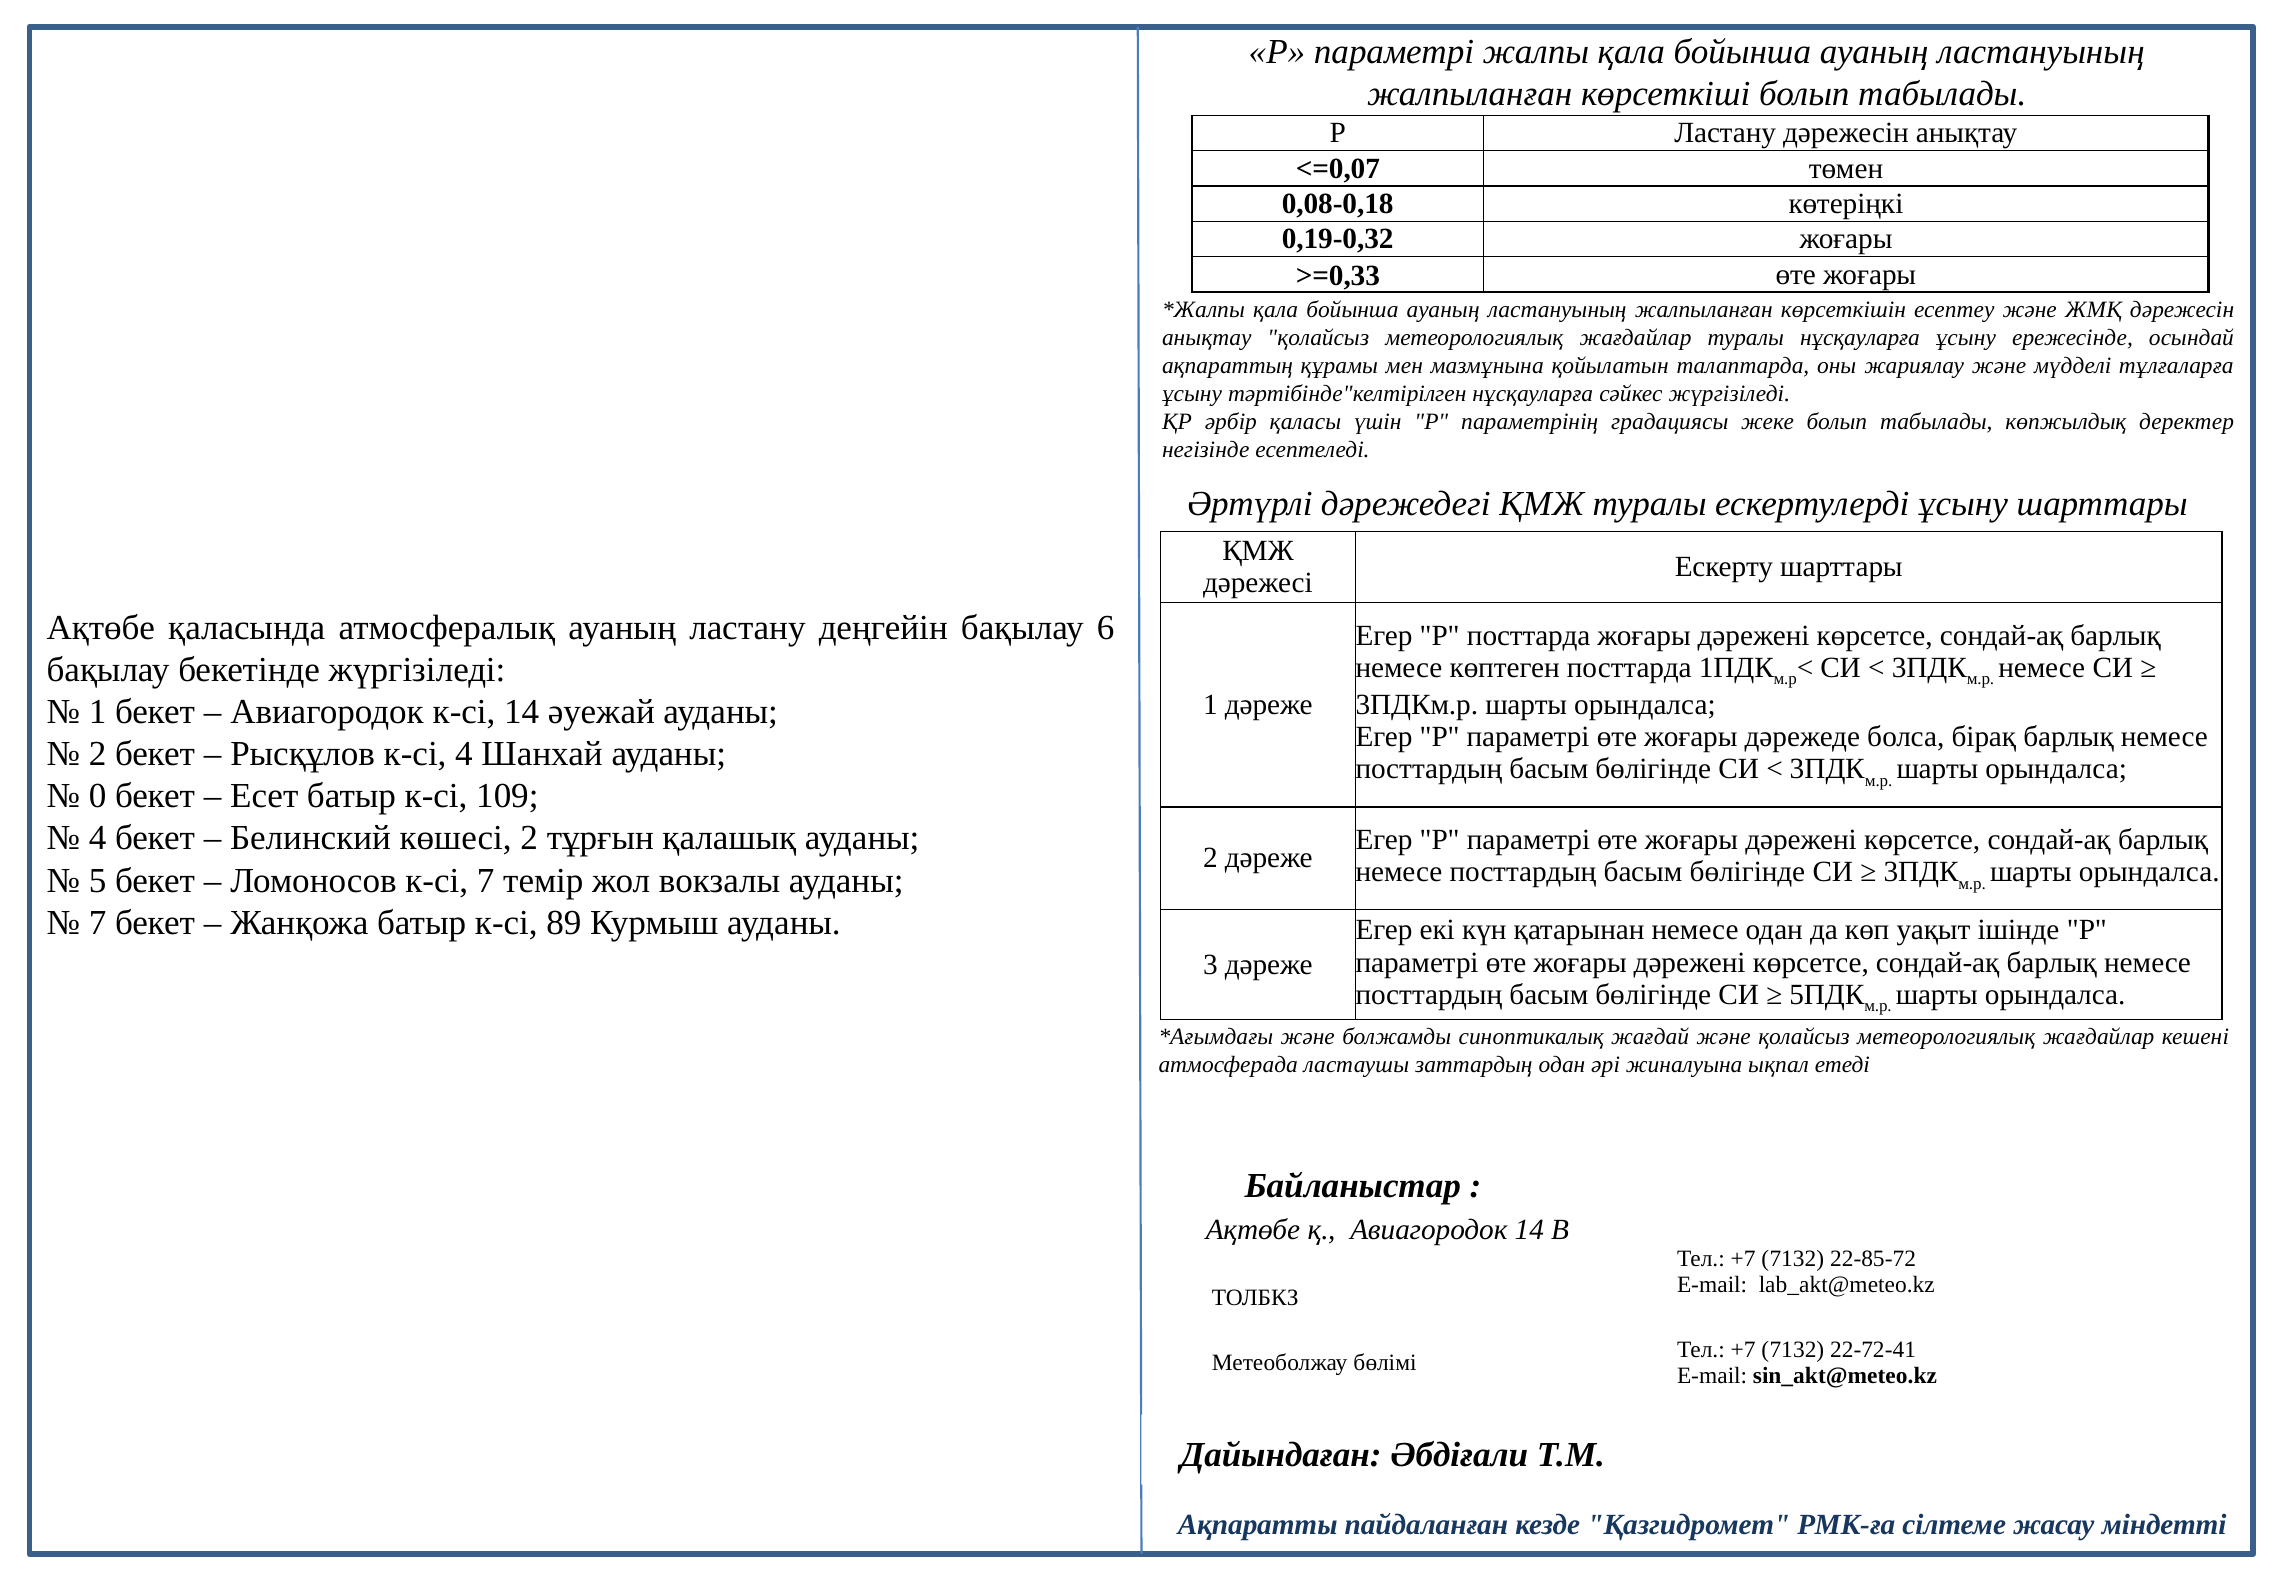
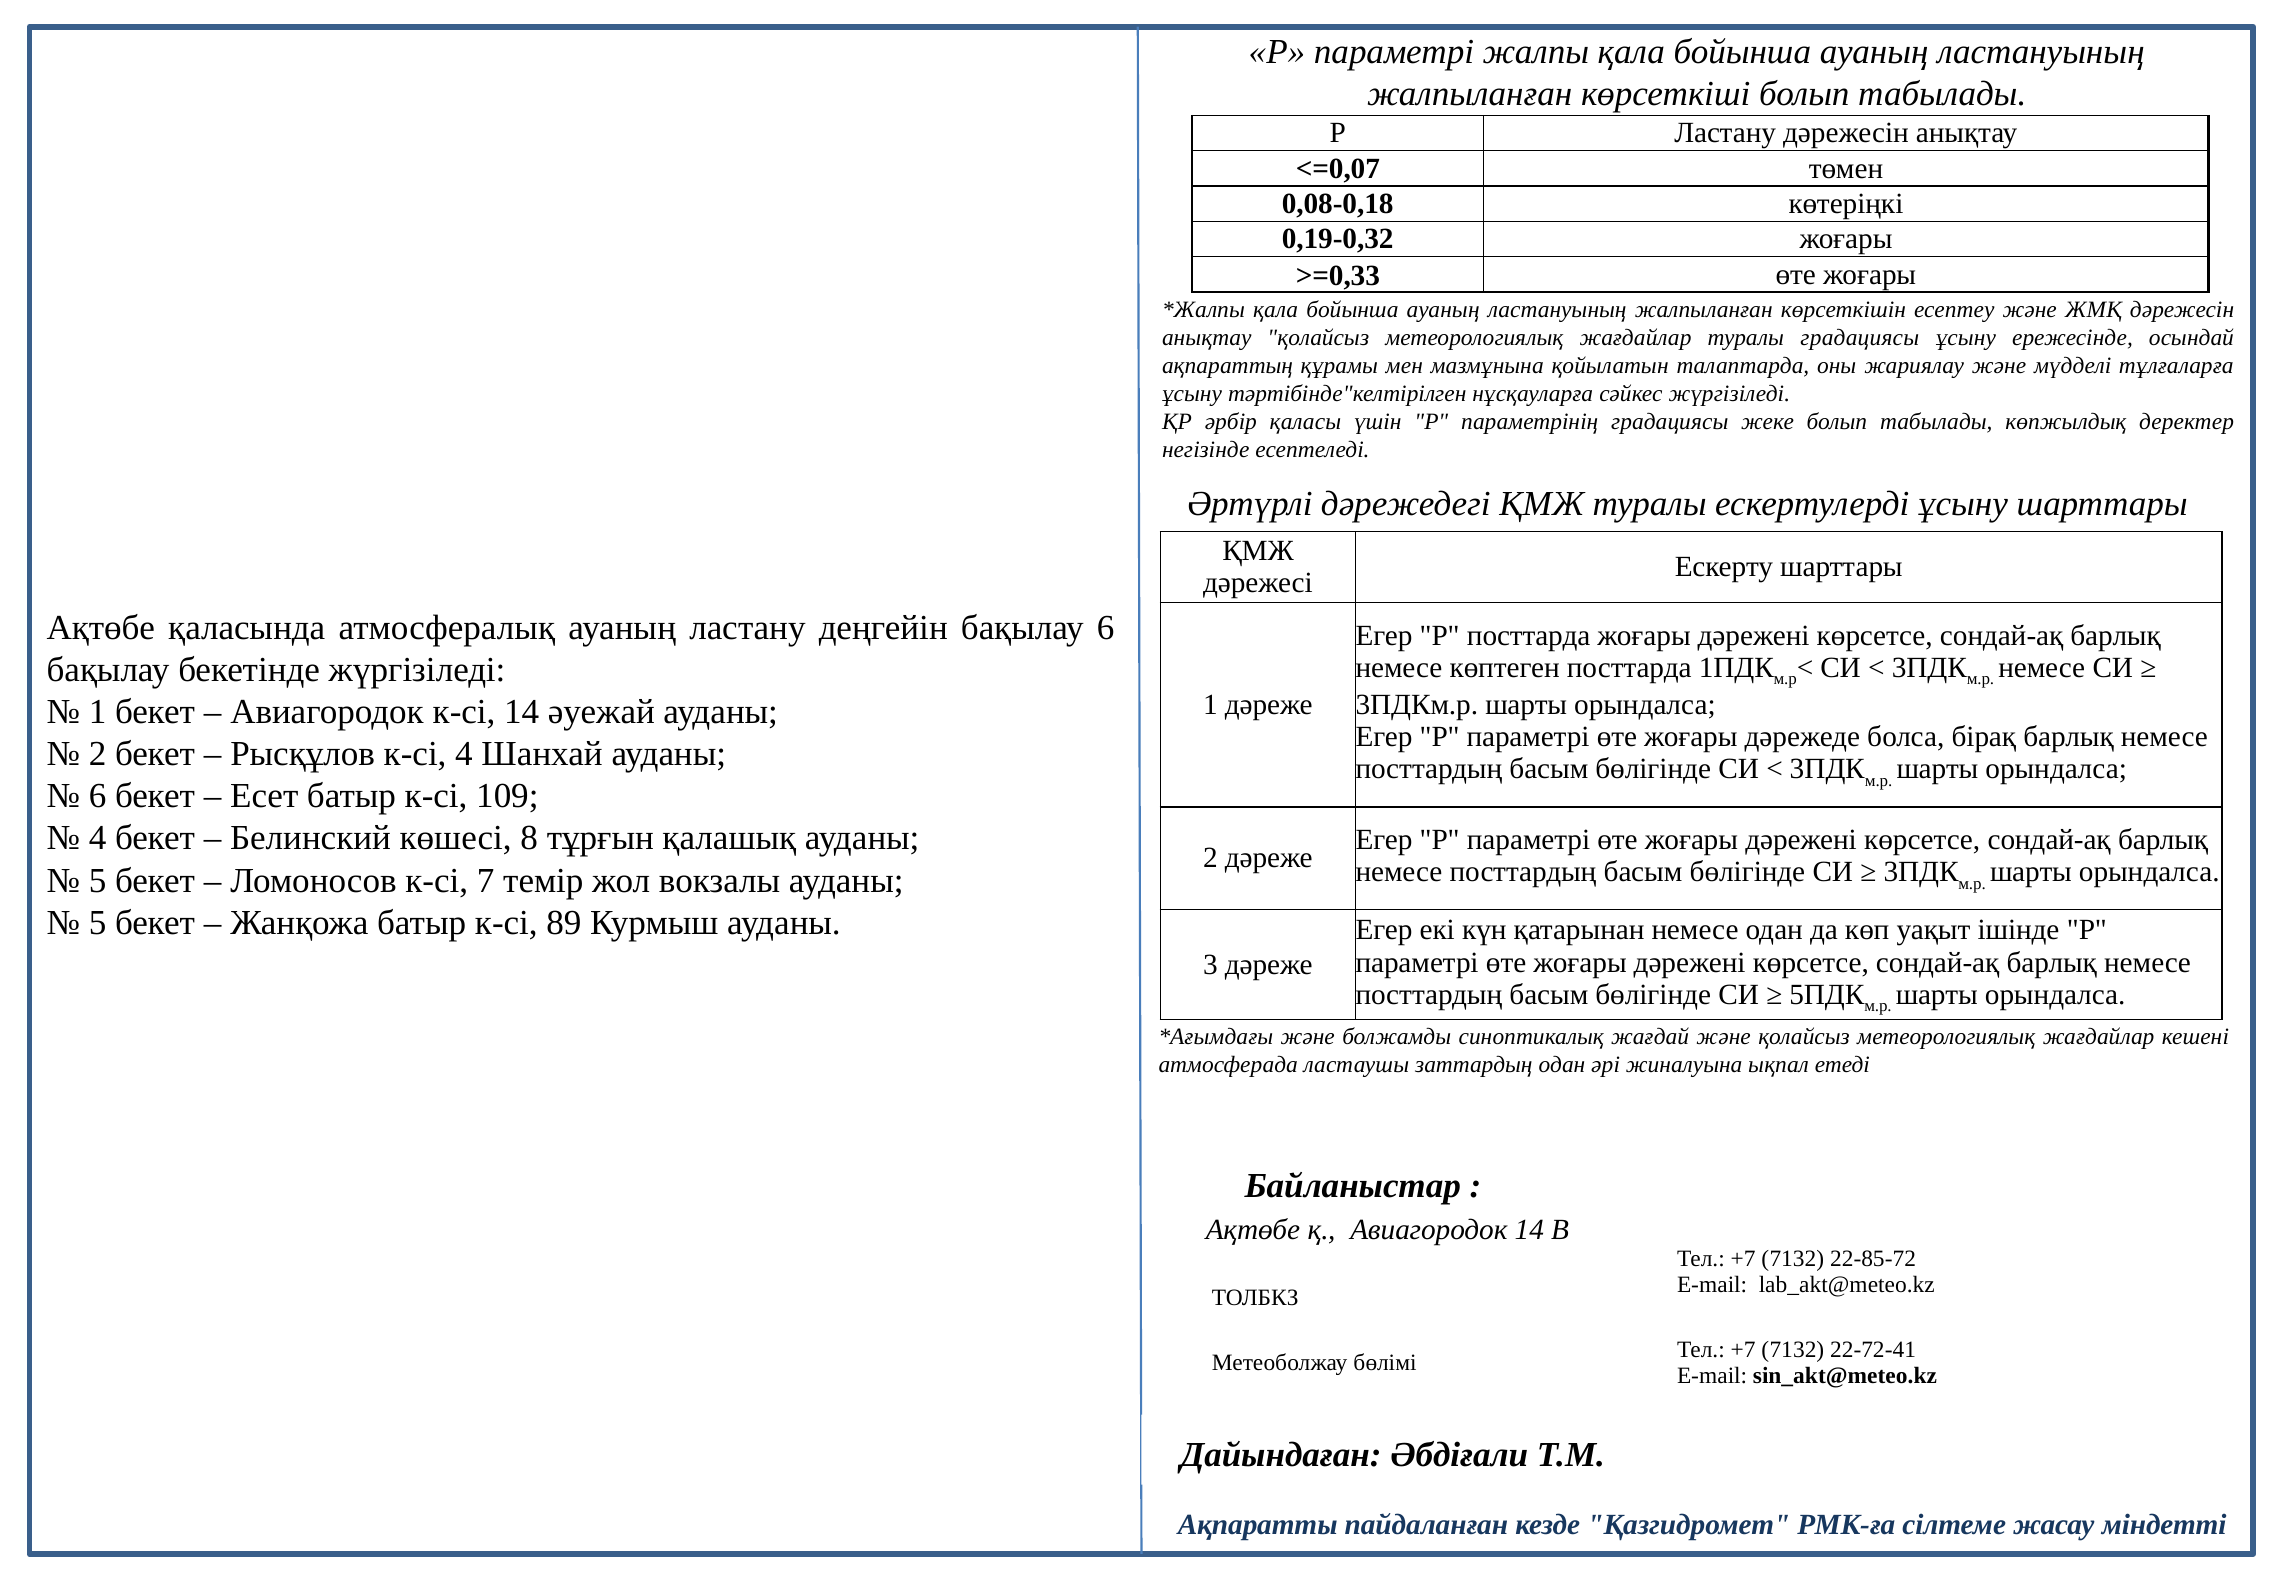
туралы нұсқауларға: нұсқауларға -> градациясы (1860, 338)
0: 0 -> 6 (98, 796)
көшесі 2: 2 -> 8 (529, 838)
7: 7 -> 5 (98, 922)
